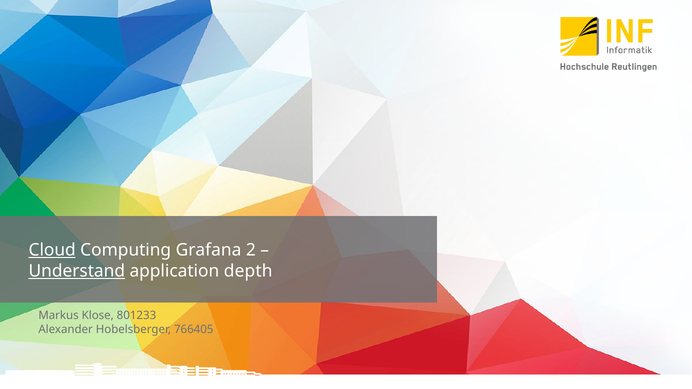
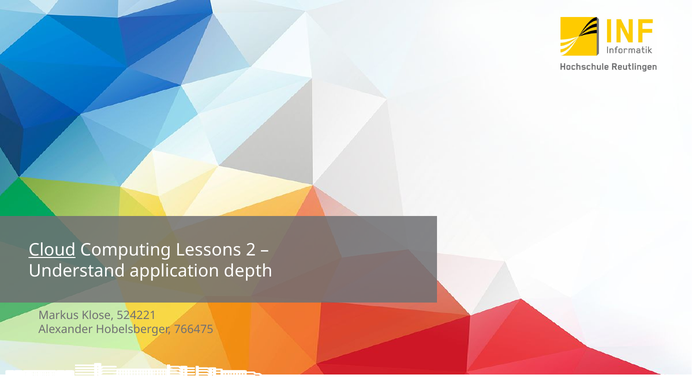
Grafana: Grafana -> Lessons (208, 250)
Understand underline: present -> none (77, 271)
801233: 801233 -> 524221 (136, 316)
766405: 766405 -> 766475 (194, 329)
